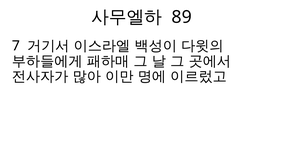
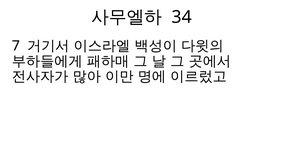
89: 89 -> 34 (182, 17)
